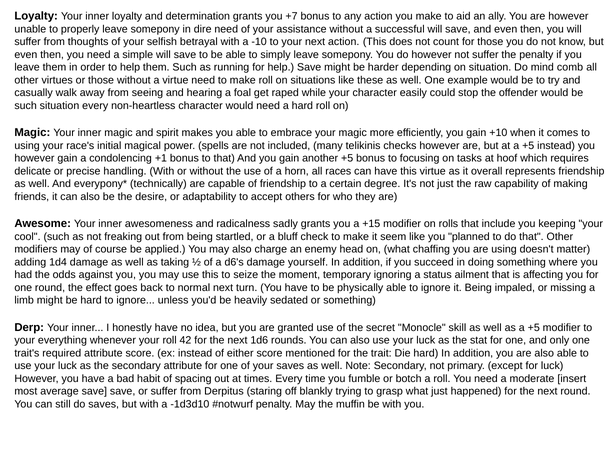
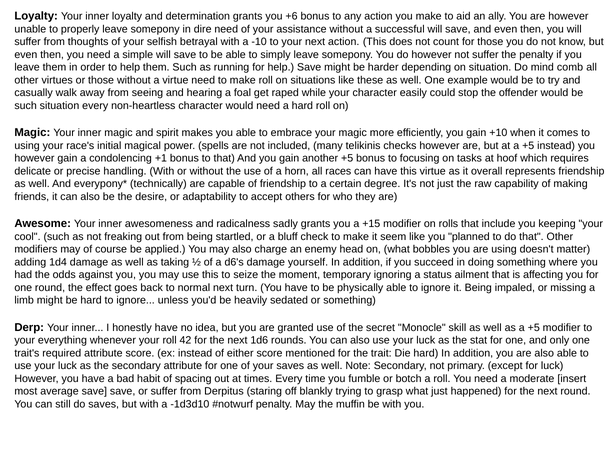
+7: +7 -> +6 (292, 16)
chaffing: chaffing -> bobbles (431, 249)
